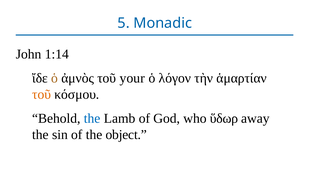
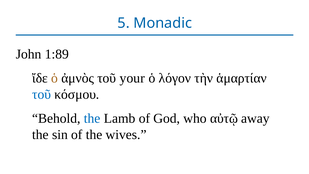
1:14: 1:14 -> 1:89 (57, 54)
τοῦ colour: orange -> blue (42, 94)
ὕδωρ: ὕδωρ -> αὐτῷ (224, 118)
object: object -> wives (126, 134)
